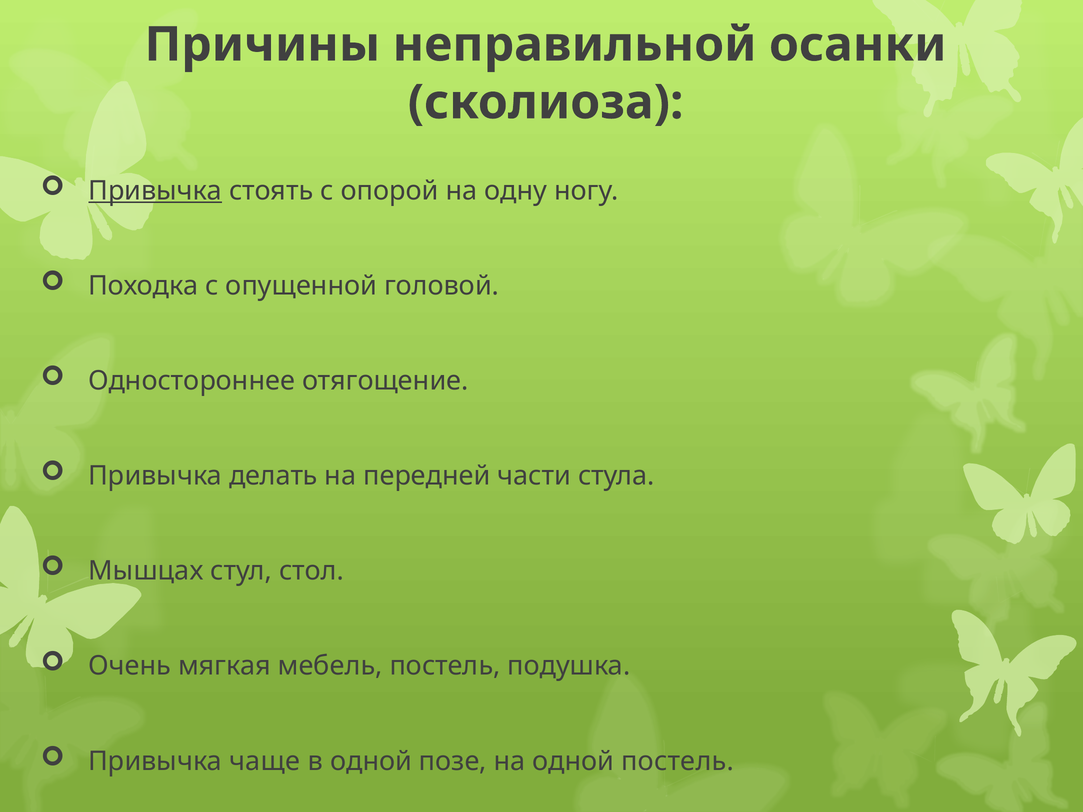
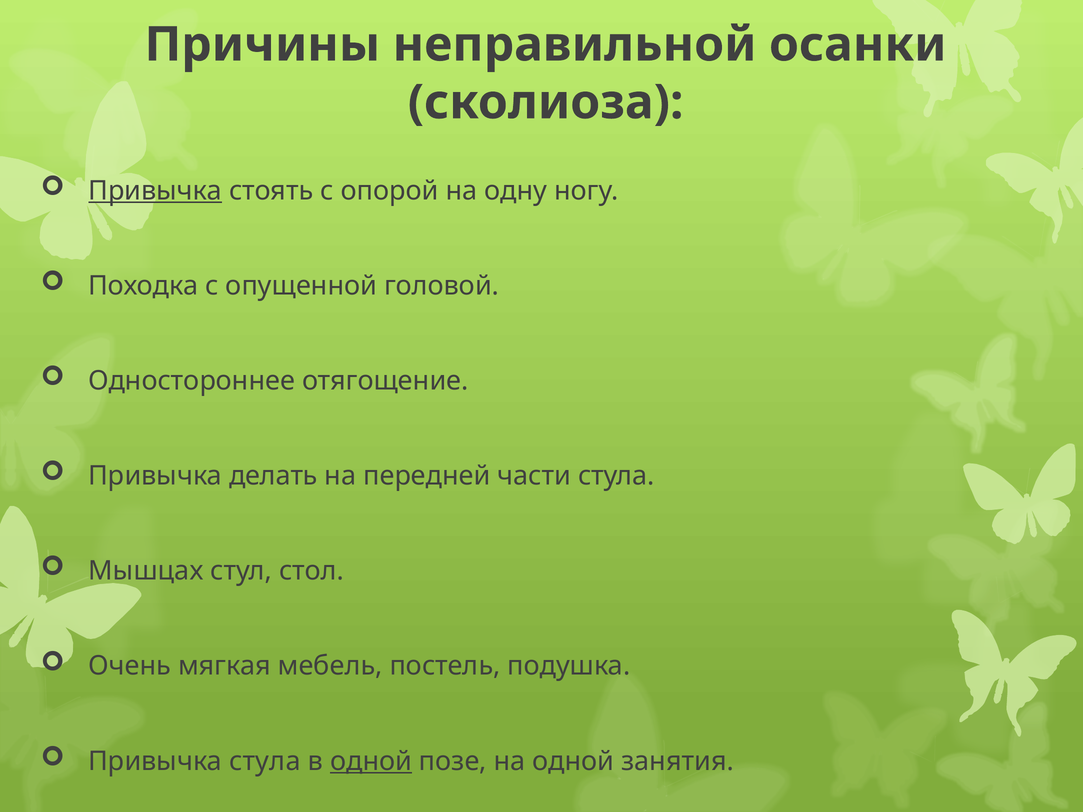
Привычка чаще: чаще -> стула (265, 761)
одной underline: none -> present (371, 761)
одной постель: постель -> занятия (678, 761)
